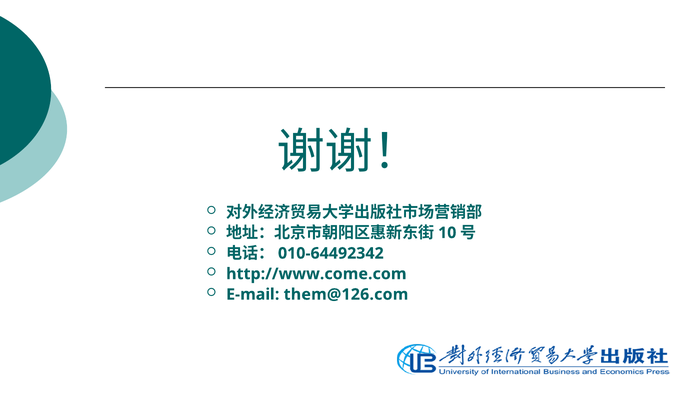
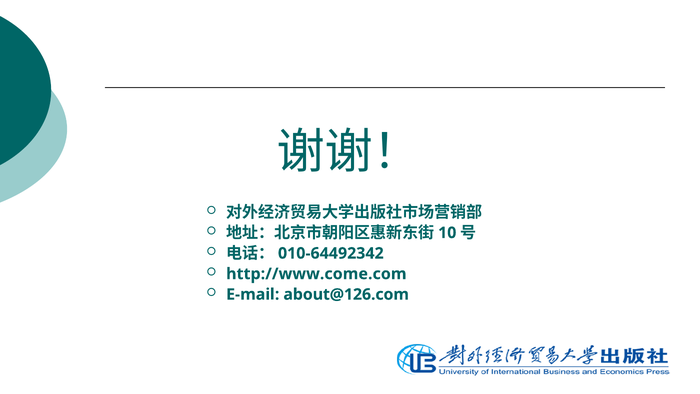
them@126.com: them@126.com -> about@126.com (346, 294)
